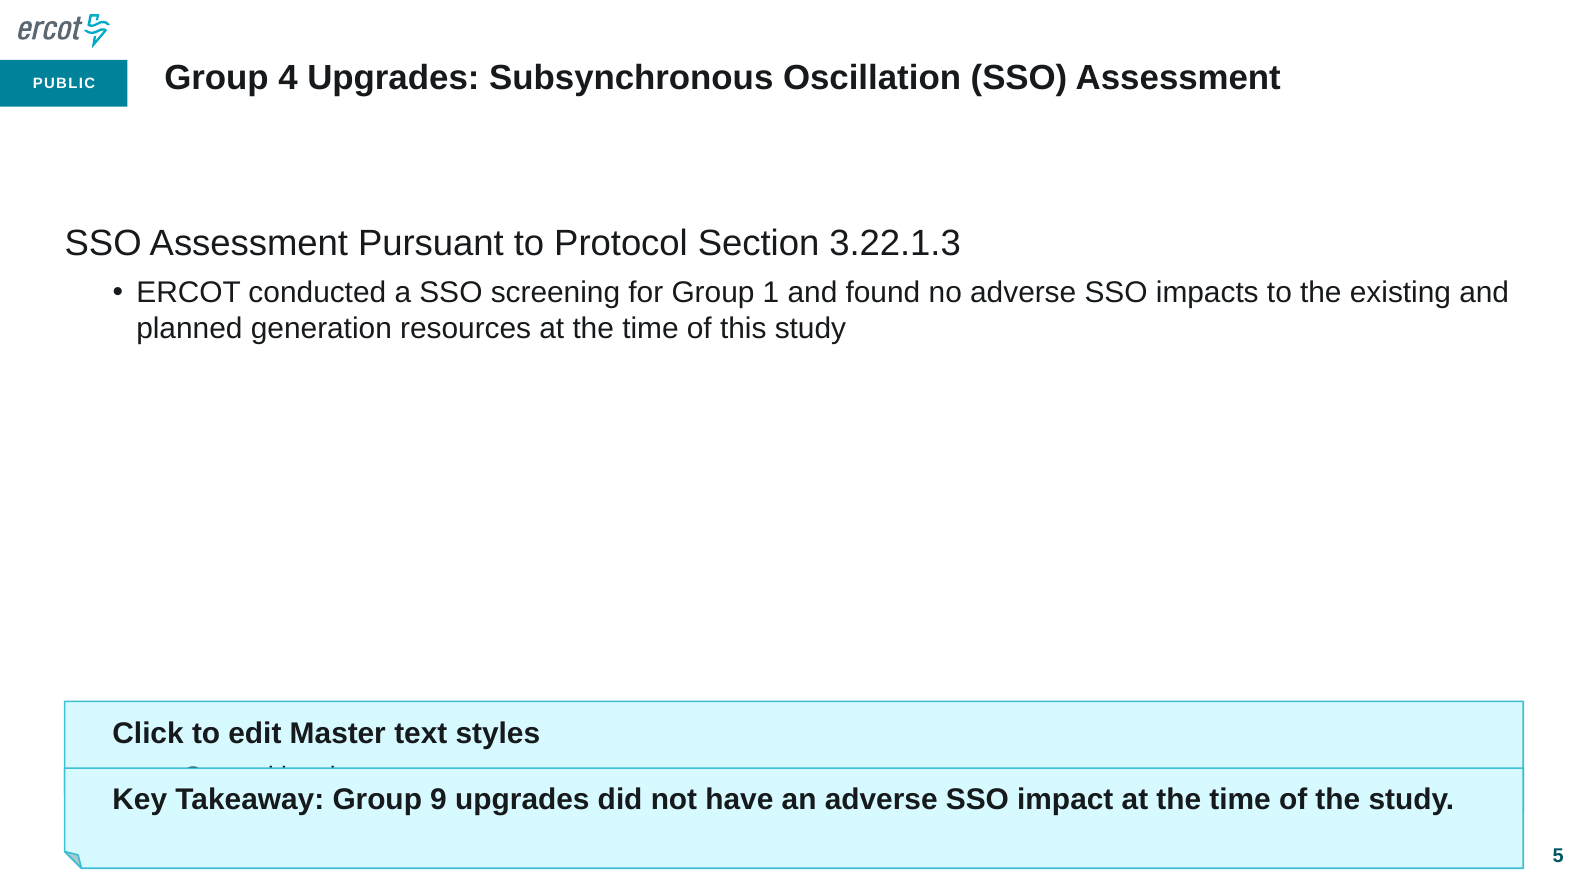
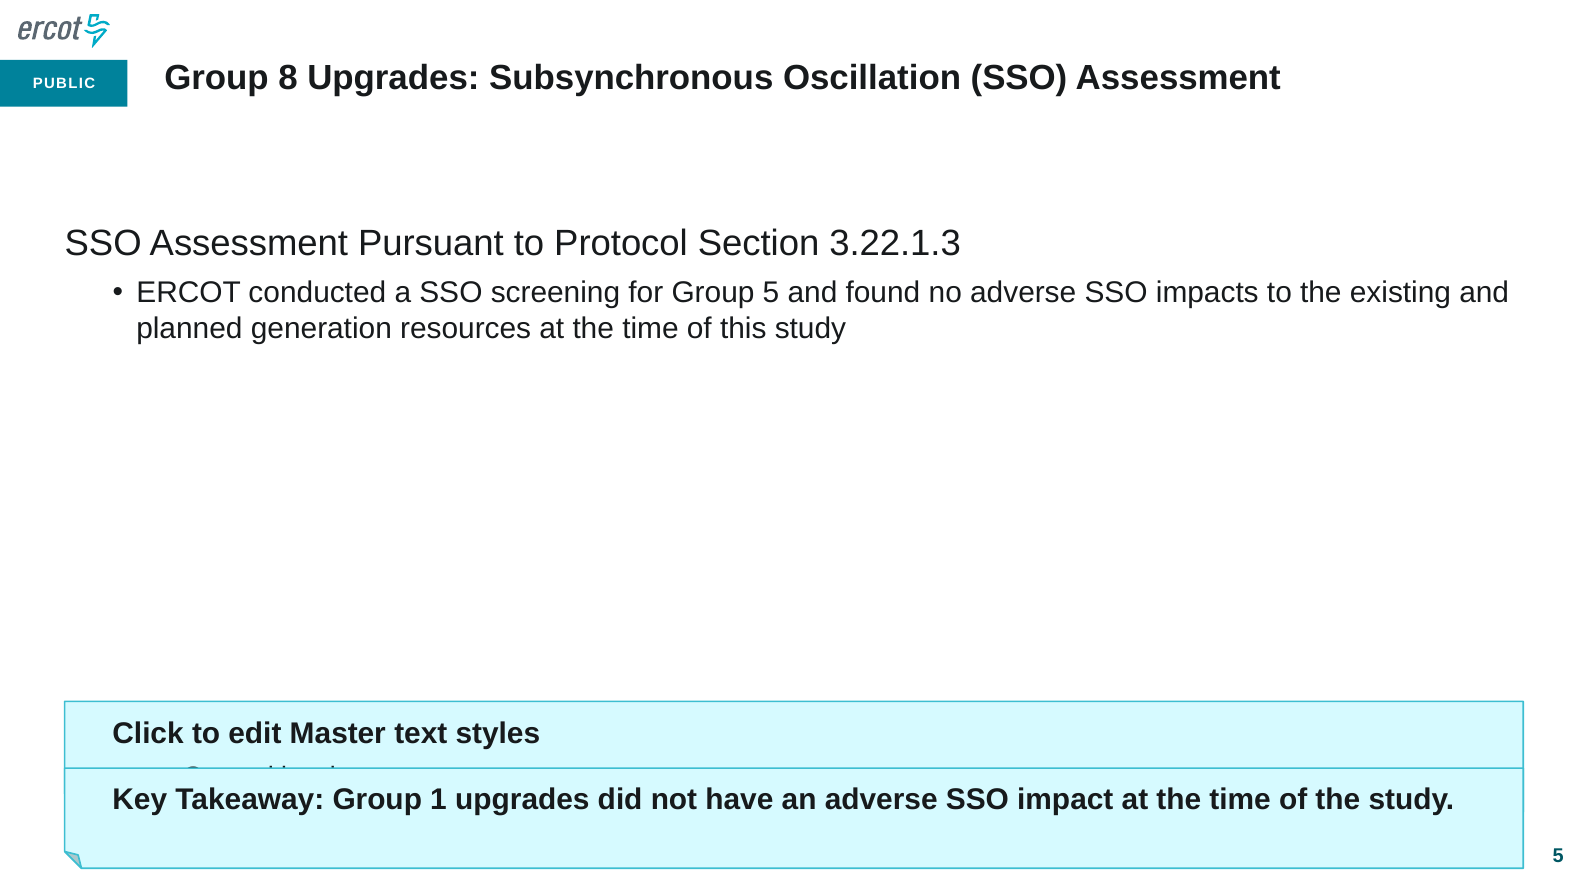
4: 4 -> 8 (288, 78)
Group 1: 1 -> 5 (771, 293)
9: 9 -> 1 (439, 800)
